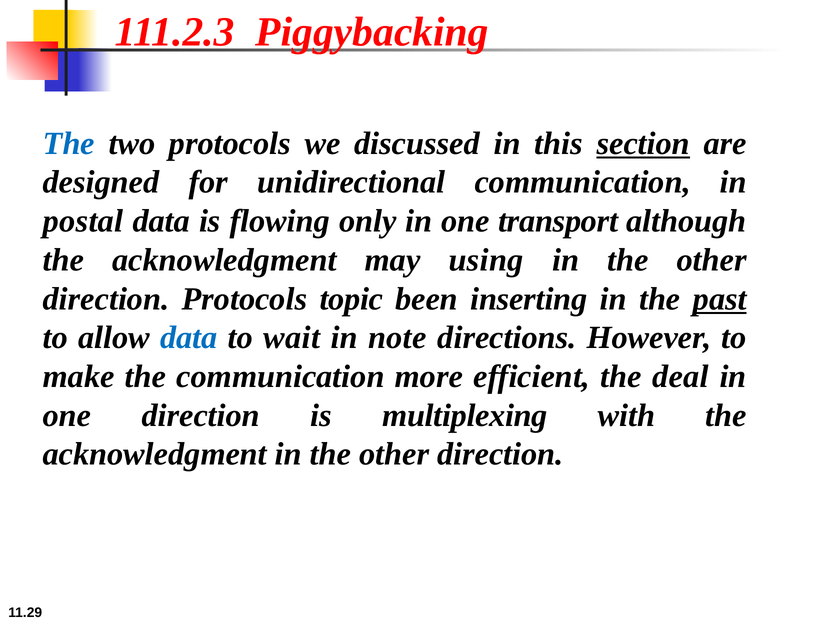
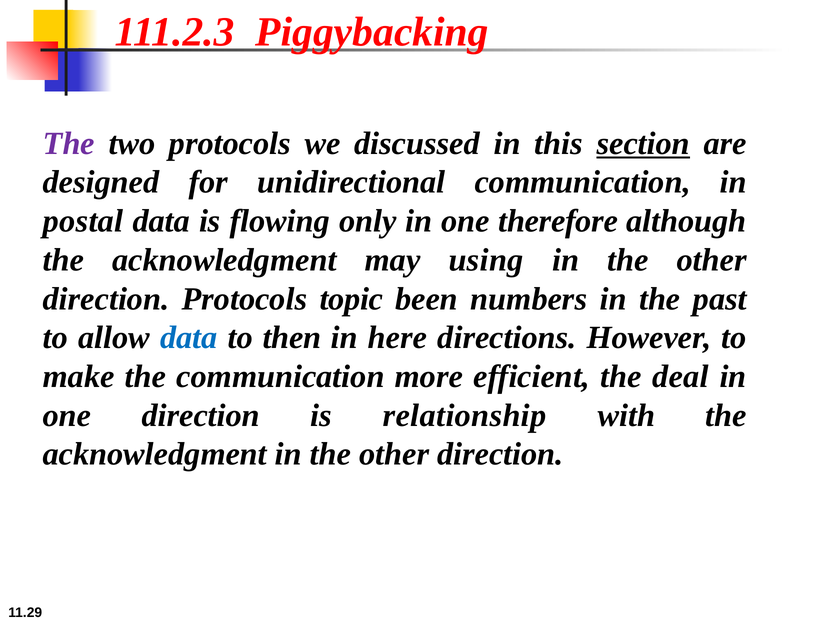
The colour: blue -> purple (69, 143)
transport: transport -> therefore (558, 221)
inserting: inserting -> numbers (529, 299)
past underline: present -> none (720, 299)
wait: wait -> then (292, 338)
note: note -> here (398, 338)
multiplexing: multiplexing -> relationship (465, 415)
